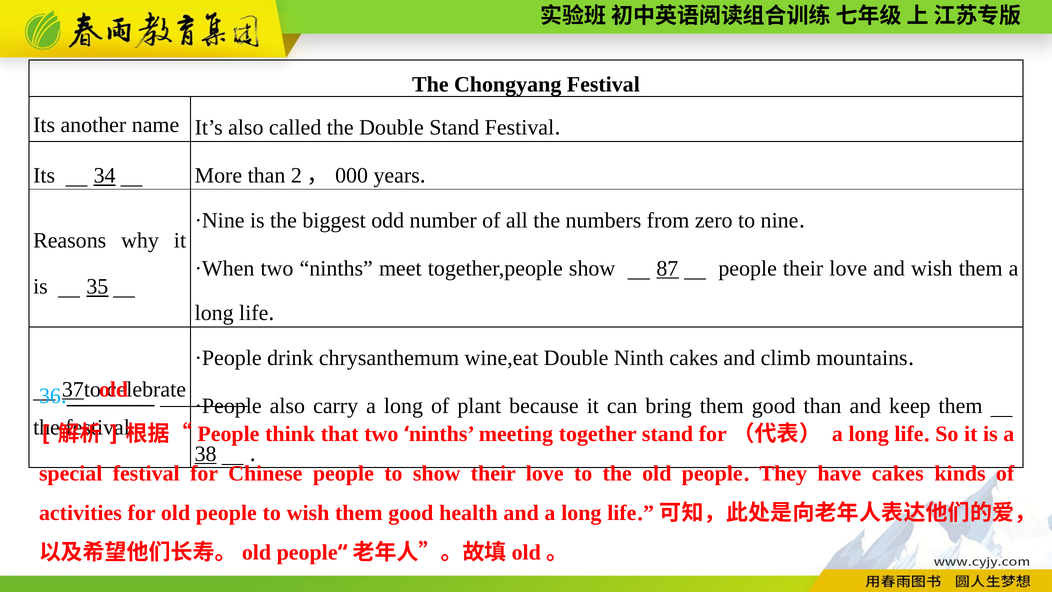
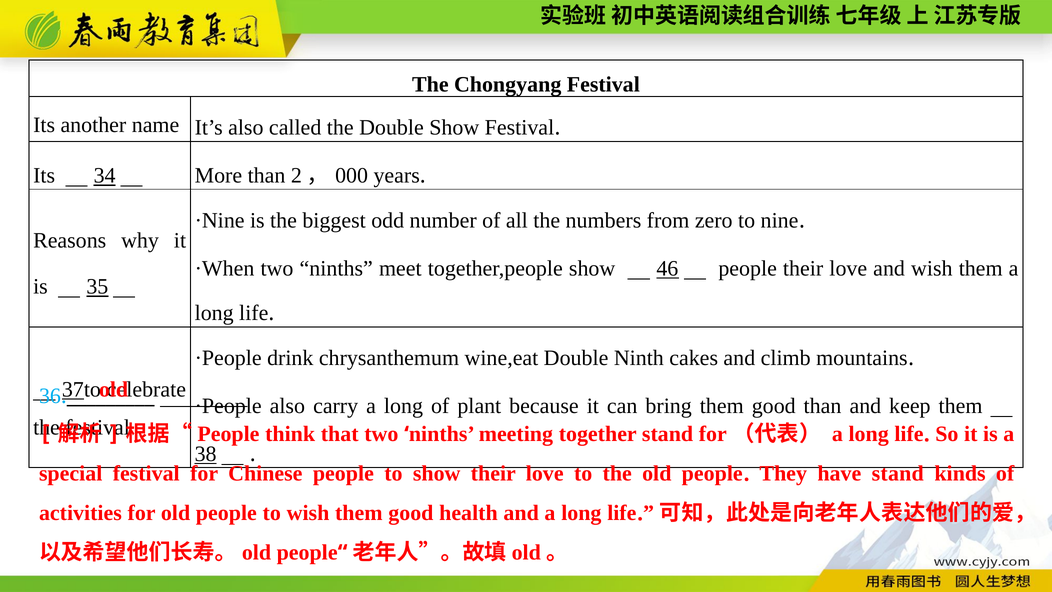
Double Stand: Stand -> Show (454, 128)
87: 87 -> 46 (667, 268)
have cakes: cakes -> stand (898, 474)
